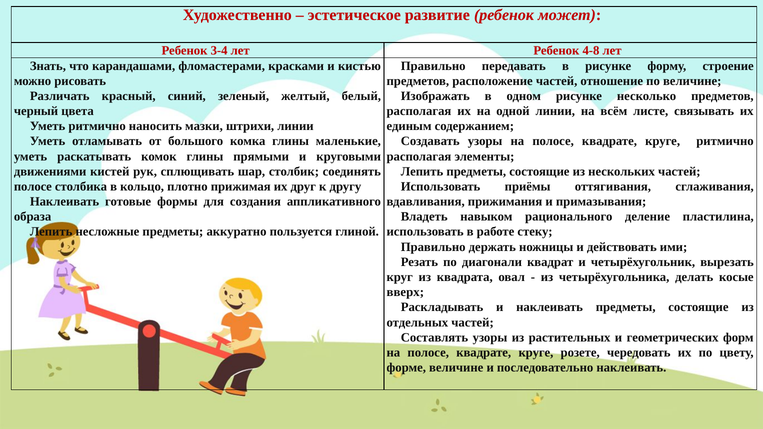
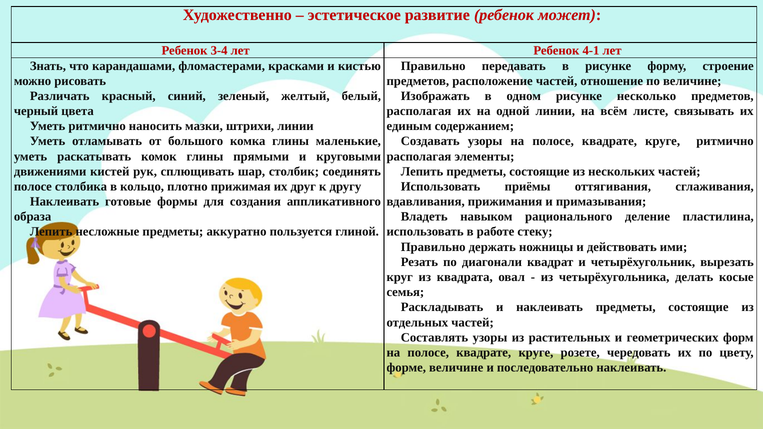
4-8: 4-8 -> 4-1 (591, 51)
вверх: вверх -> семья (405, 292)
